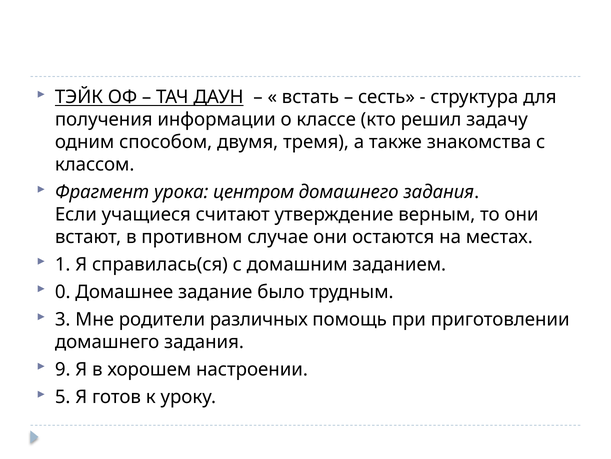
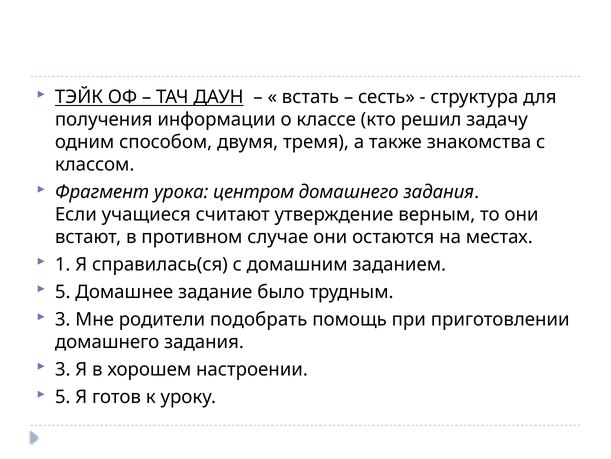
0: 0 -> 5 (63, 291)
различных: различных -> подобрать (259, 319)
9: 9 -> 3 (63, 369)
